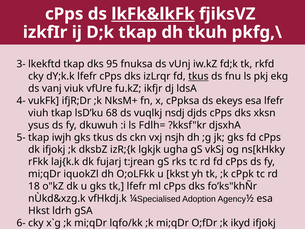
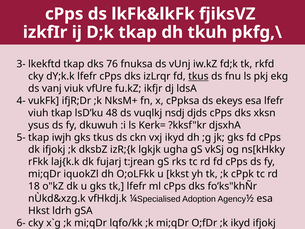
lkFk&lkFk underline: present -> none (153, 14)
95: 95 -> 76 (112, 64)
68: 68 -> 48 (112, 113)
Fdlh=: Fdlh= -> Kerk= (152, 125)
vxj nsjh: nsjh -> ikyd (175, 137)
